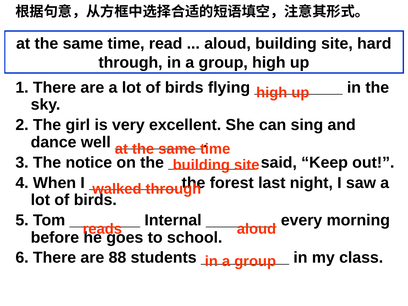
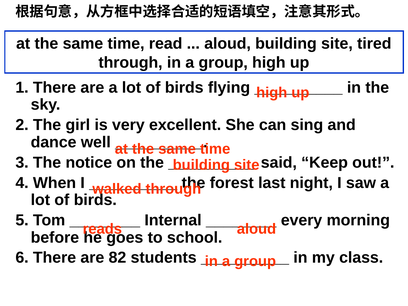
hard: hard -> tired (374, 44)
88: 88 -> 82 (117, 258)
